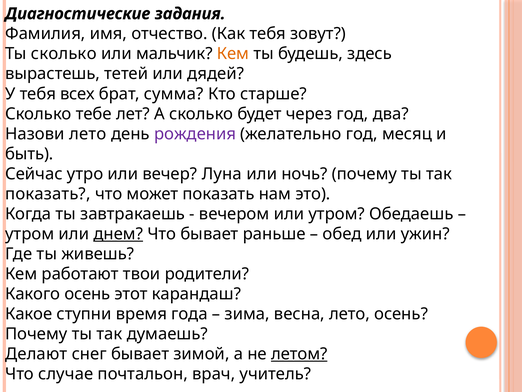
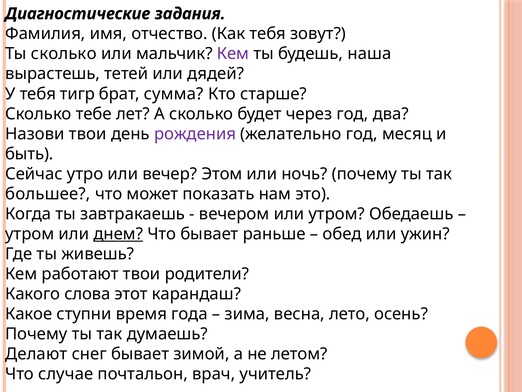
Кем colour: orange -> purple (233, 54)
здесь: здесь -> наша (369, 54)
всех: всех -> тигр (77, 94)
Назови лето: лето -> твои (88, 134)
Луна: Луна -> Этом (222, 174)
показать: показать -> большее (48, 194)
Какого осень: осень -> слова (87, 294)
летом underline: present -> none (299, 354)
